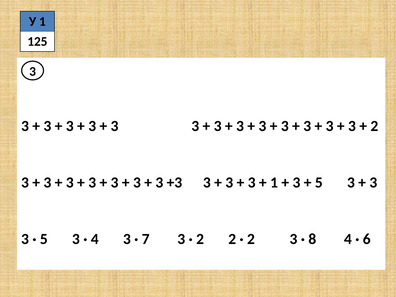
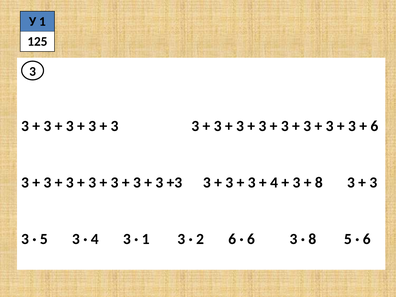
2: 2 -> 6 (374, 126)
1: 1 -> 4 (274, 182)
5: 5 -> 8 (319, 182)
7: 7 -> 1 (146, 239)
2 2: 2 -> 6 (232, 239)
2: 2 -> 6 (251, 239)
8 4: 4 -> 5 (348, 239)
